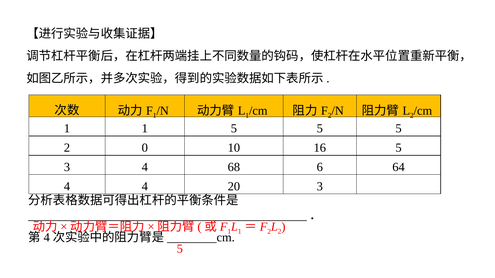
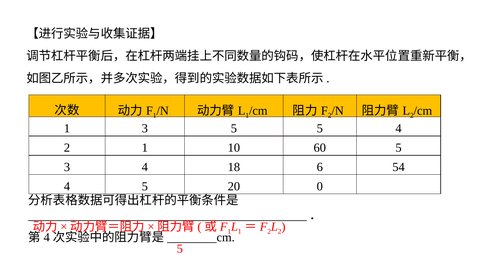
1 1: 1 -> 3 (145, 129)
5 5 5: 5 -> 4 (399, 129)
2 0: 0 -> 1 (145, 148)
16: 16 -> 60 (320, 148)
68: 68 -> 18 (234, 167)
64: 64 -> 54 (399, 167)
4 4: 4 -> 5 (145, 187)
20 3: 3 -> 0 (320, 187)
